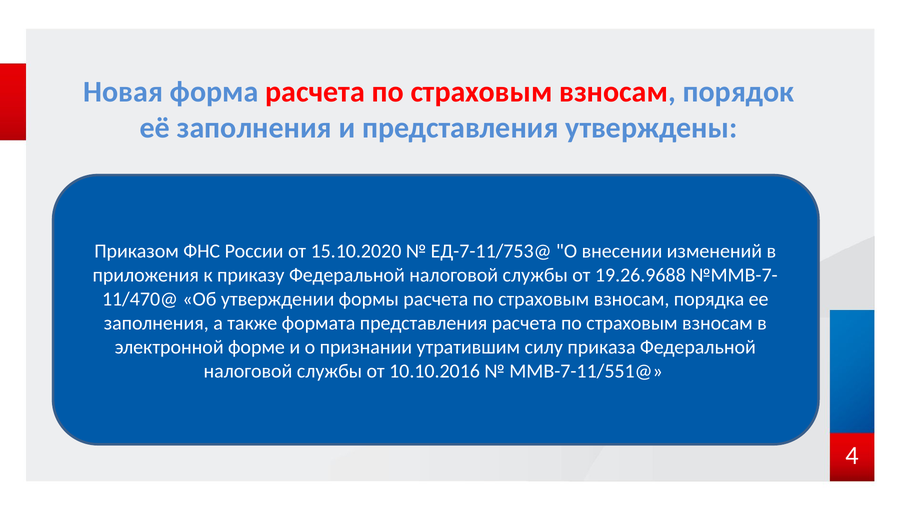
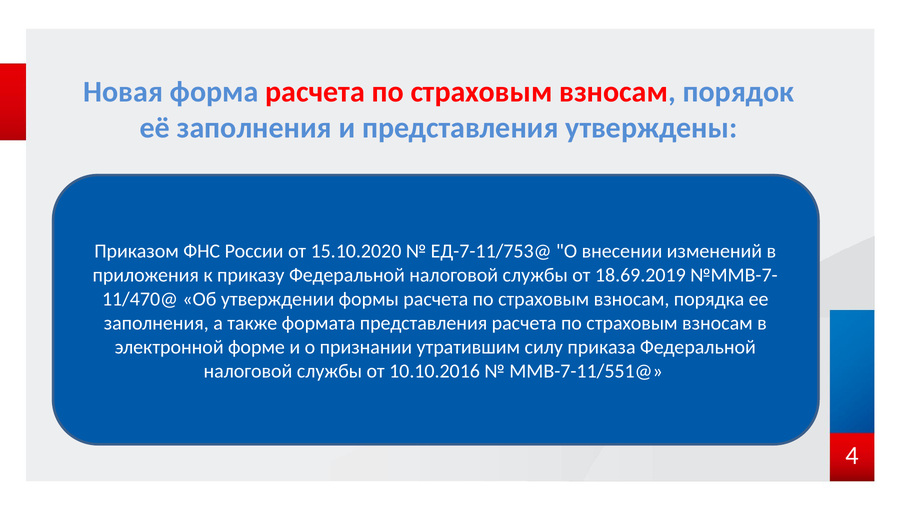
19.26.9688: 19.26.9688 -> 18.69.2019 (640, 275)
